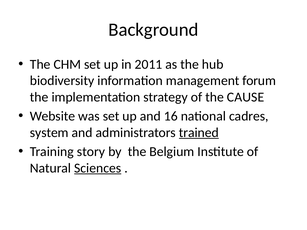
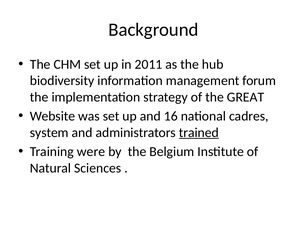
CAUSE: CAUSE -> GREAT (246, 97)
story: story -> were (91, 152)
Sciences underline: present -> none (98, 168)
